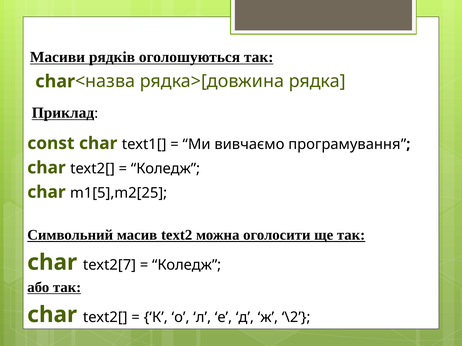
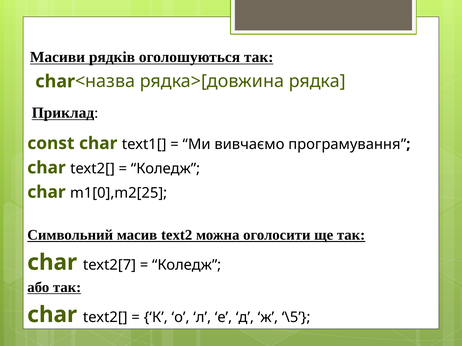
m1[5],m2[25: m1[5],m2[25 -> m1[0],m2[25 (119, 193)
\2: \2 -> \5 (296, 318)
